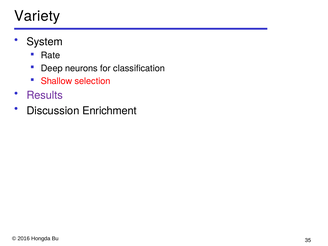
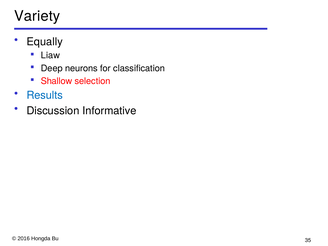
System: System -> Equally (45, 42)
Rate: Rate -> Liaw (50, 55)
Results colour: purple -> blue (45, 95)
Enrichment: Enrichment -> Informative (109, 111)
